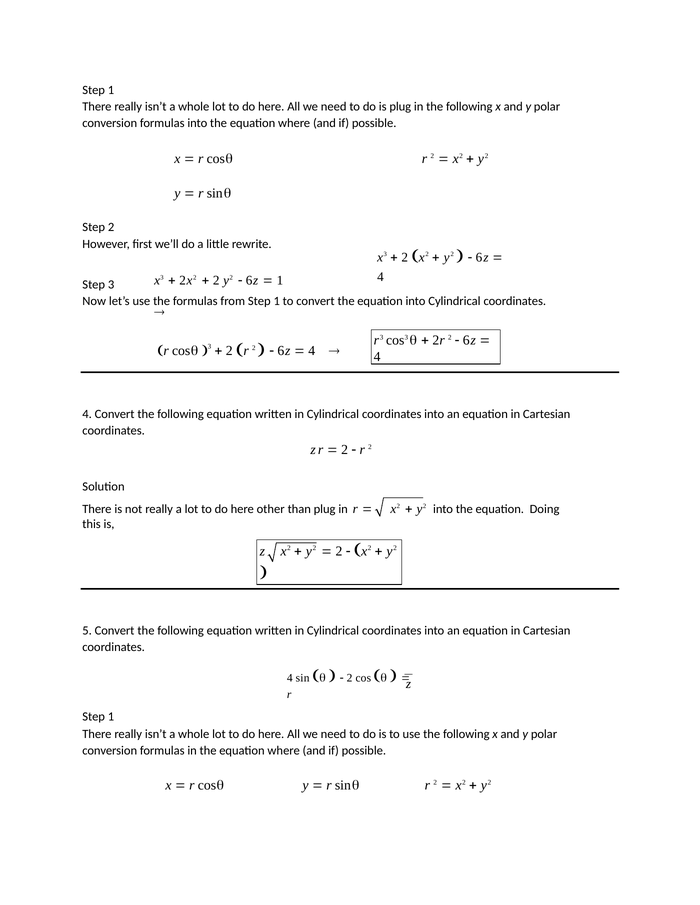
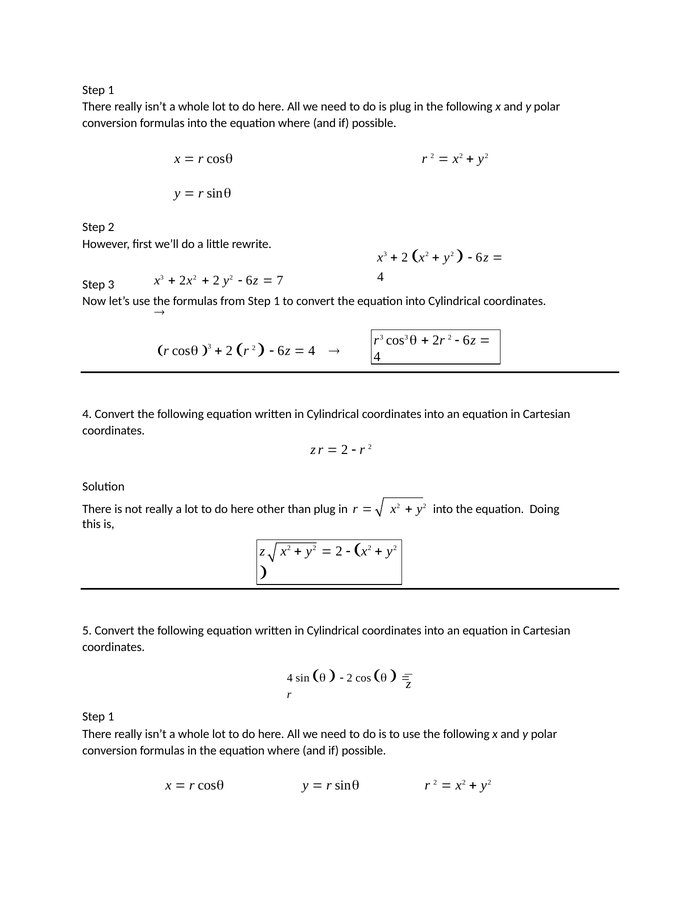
1: 1 -> 7 (280, 281)
